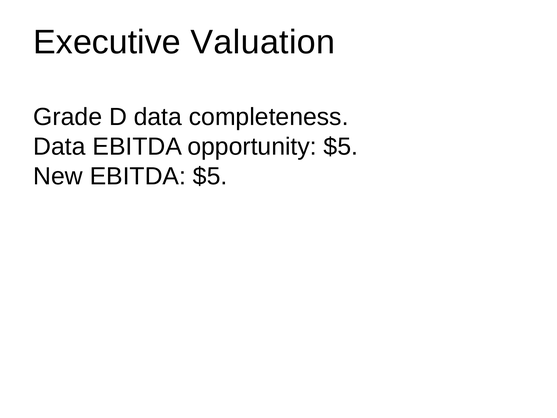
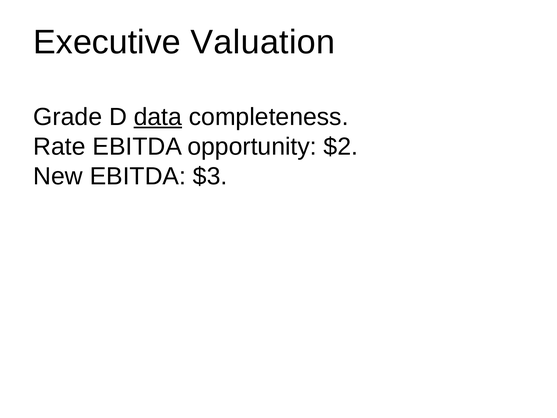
data underline: none -> present (158, 117)
Data: Data -> Rate (59, 147)
opportunity $5: $5 -> $2 (341, 147)
EBITDA $5: $5 -> $3 (210, 176)
